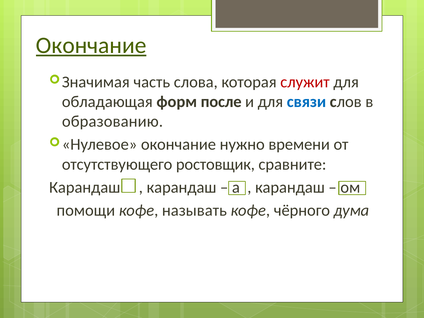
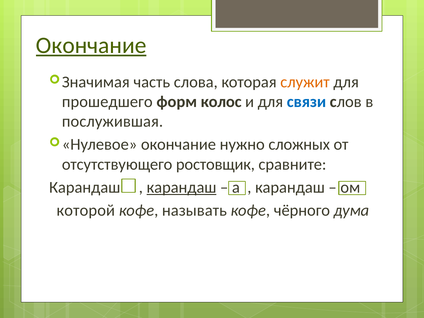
служит colour: red -> orange (305, 82)
обладающая: обладающая -> прошедшего (107, 102)
после: после -> колос (221, 102)
образованию: образованию -> послужившая (113, 121)
времени: времени -> сложных (299, 145)
карандаш underline: none -> present (182, 187)
помощи: помощи -> которой (86, 210)
